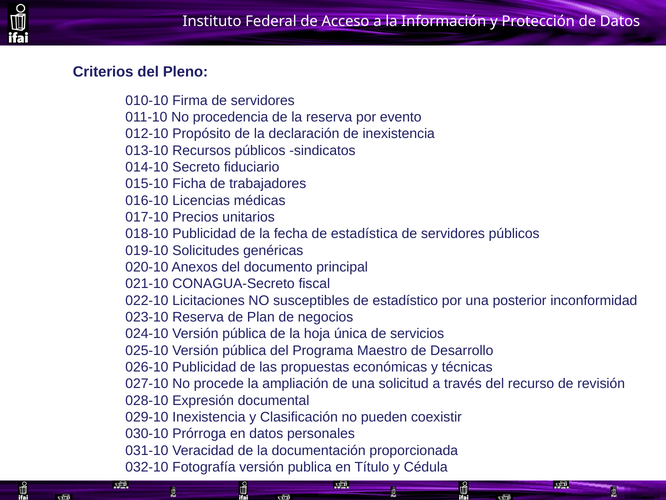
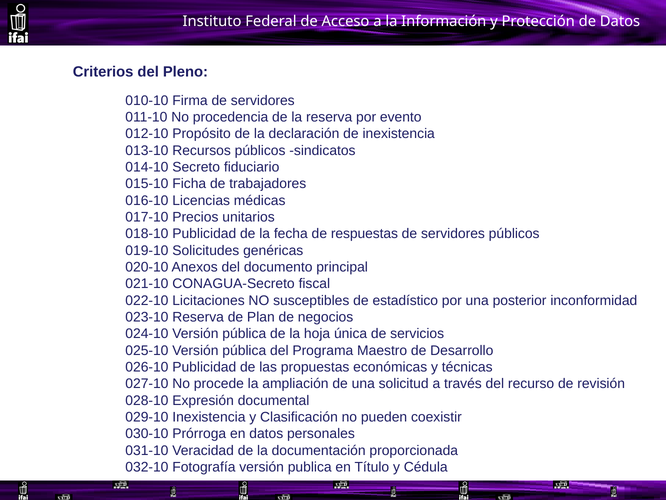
estadística: estadística -> respuestas (364, 234)
